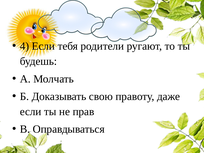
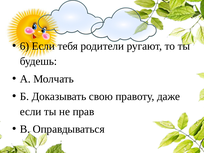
4: 4 -> 6 (24, 46)
